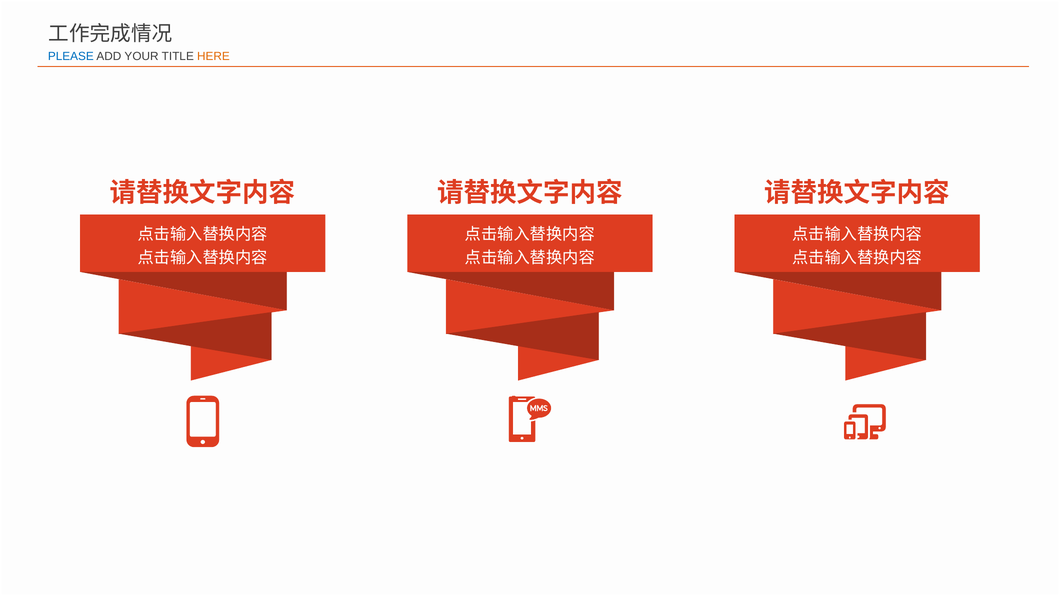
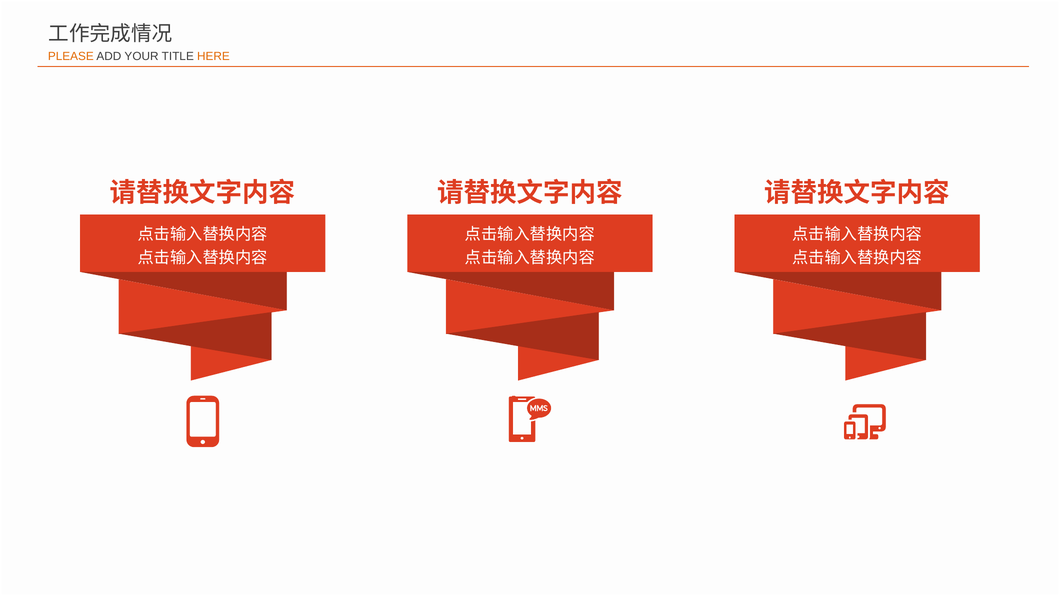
PLEASE colour: blue -> orange (71, 56)
